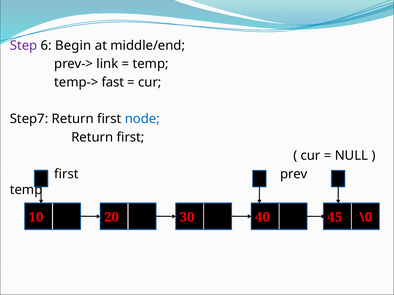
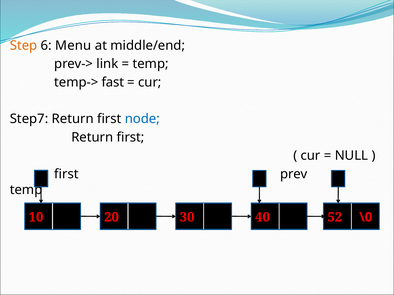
Step colour: purple -> orange (24, 46)
Begin: Begin -> Menu (73, 46)
45: 45 -> 52 (335, 218)
